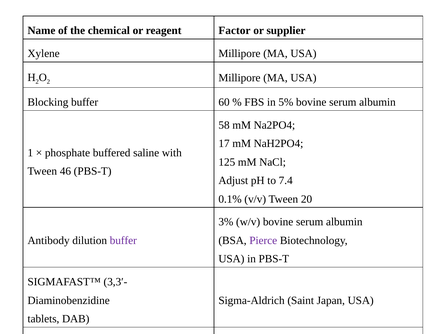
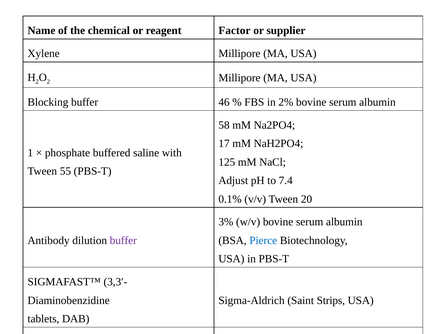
60: 60 -> 46 (224, 102)
5%: 5% -> 2% (286, 102)
46: 46 -> 55 (65, 172)
Pierce colour: purple -> blue (263, 241)
Japan: Japan -> Strips (331, 301)
